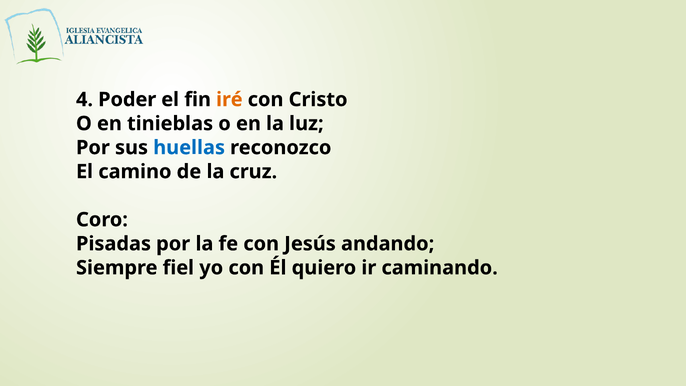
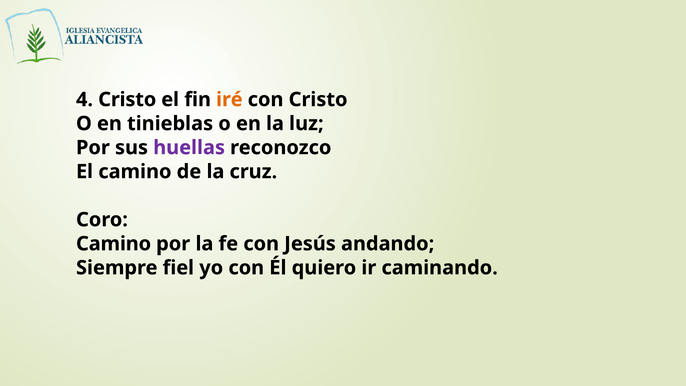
4 Poder: Poder -> Cristo (127, 100)
huellas colour: blue -> purple (189, 148)
Pisadas: Pisadas -> Camino (114, 244)
